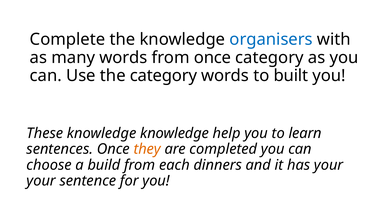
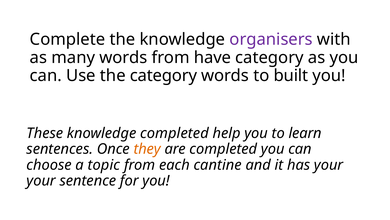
organisers colour: blue -> purple (271, 39)
from once: once -> have (212, 57)
knowledge knowledge: knowledge -> completed (174, 133)
build: build -> topic (104, 165)
dinners: dinners -> cantine (218, 165)
